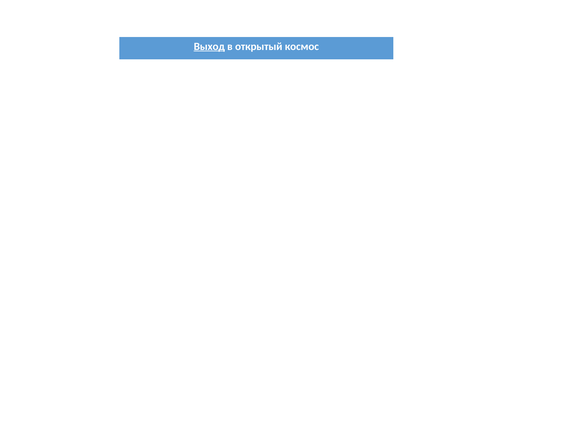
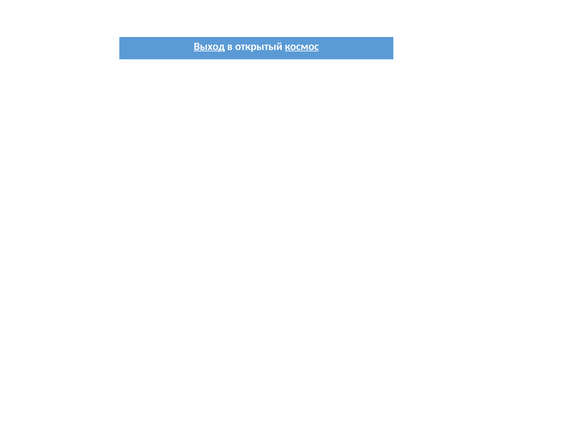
космос underline: none -> present (302, 46)
